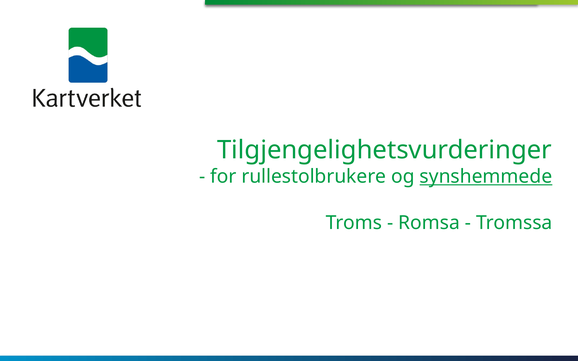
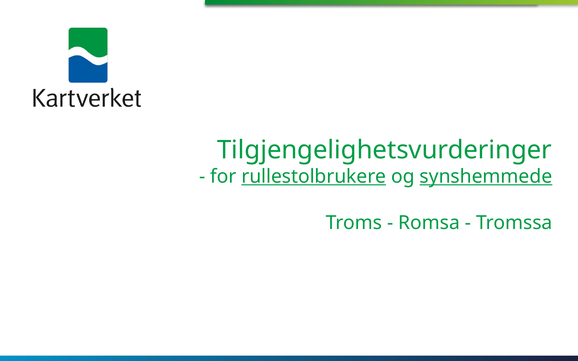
rullestolbrukere underline: none -> present (314, 177)
